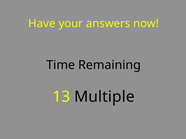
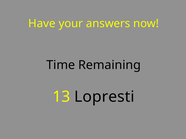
Multiple: Multiple -> Lopresti (104, 97)
